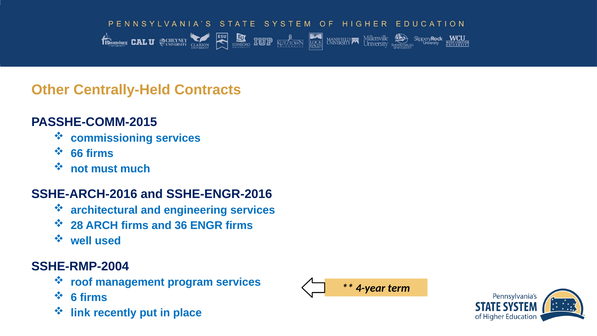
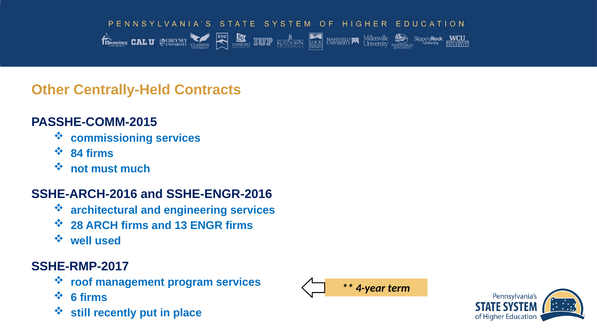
66: 66 -> 84 (77, 153)
36: 36 -> 13 (181, 225)
SSHE-RMP-2004: SSHE-RMP-2004 -> SSHE-RMP-2017 (80, 266)
link: link -> still (81, 313)
